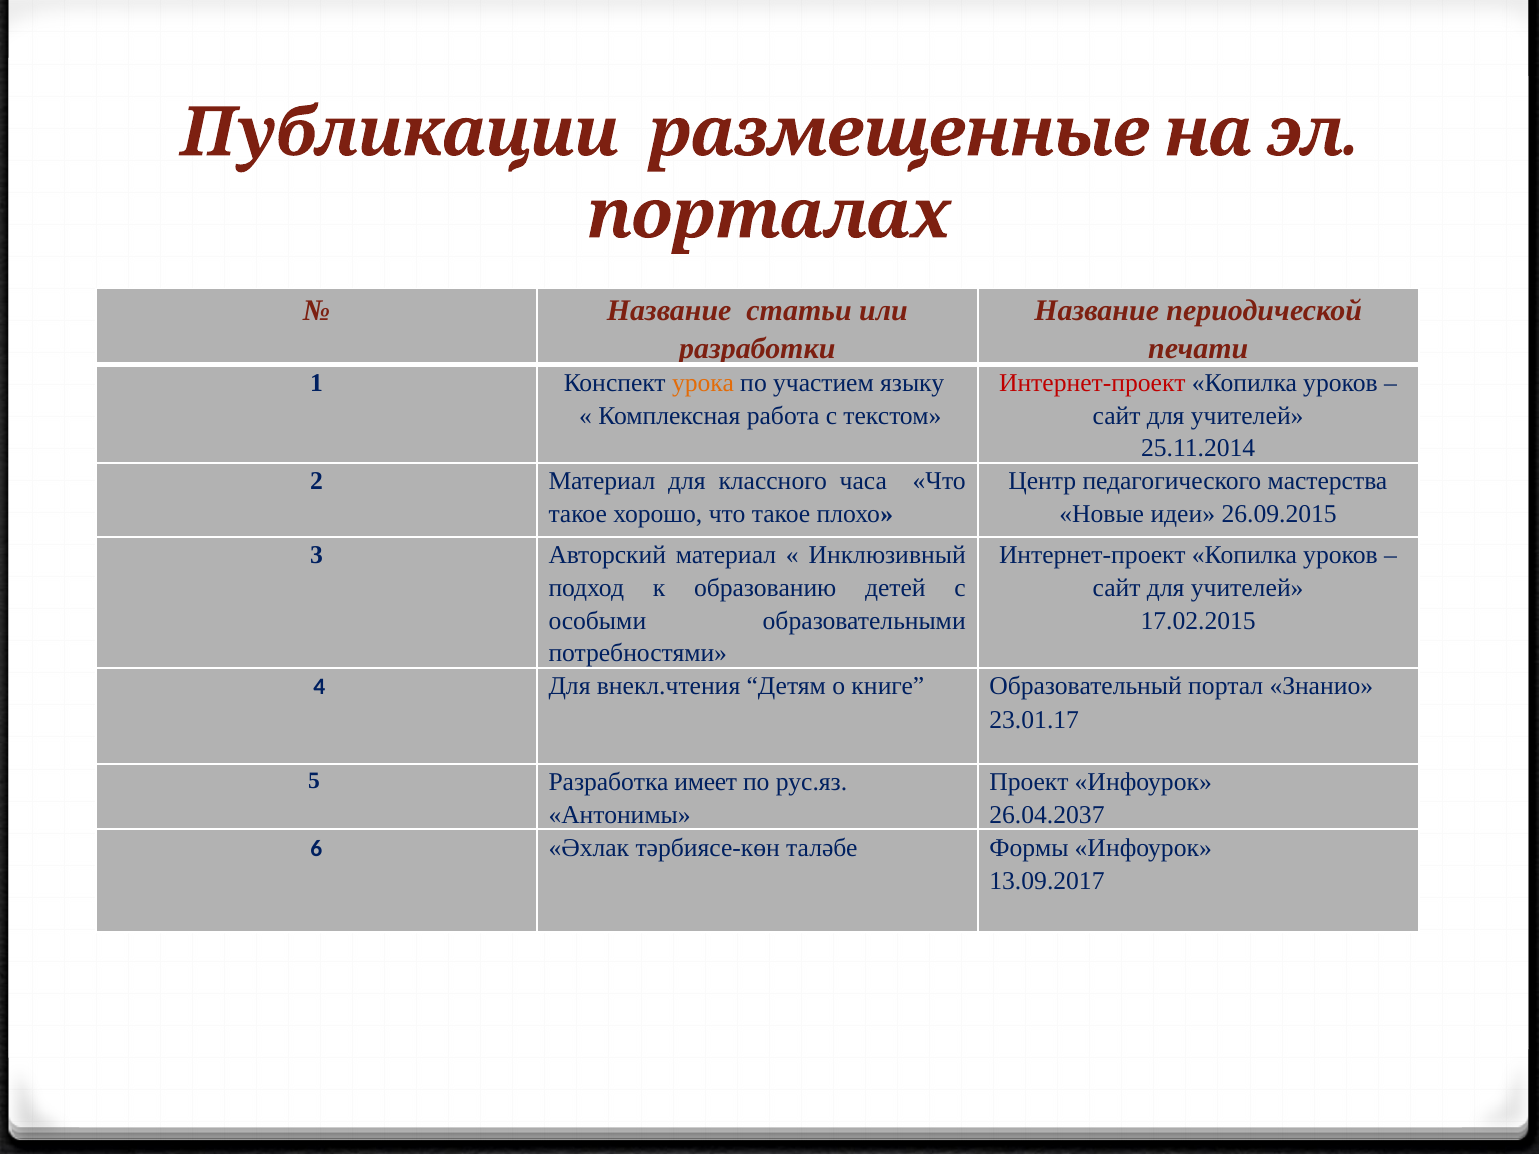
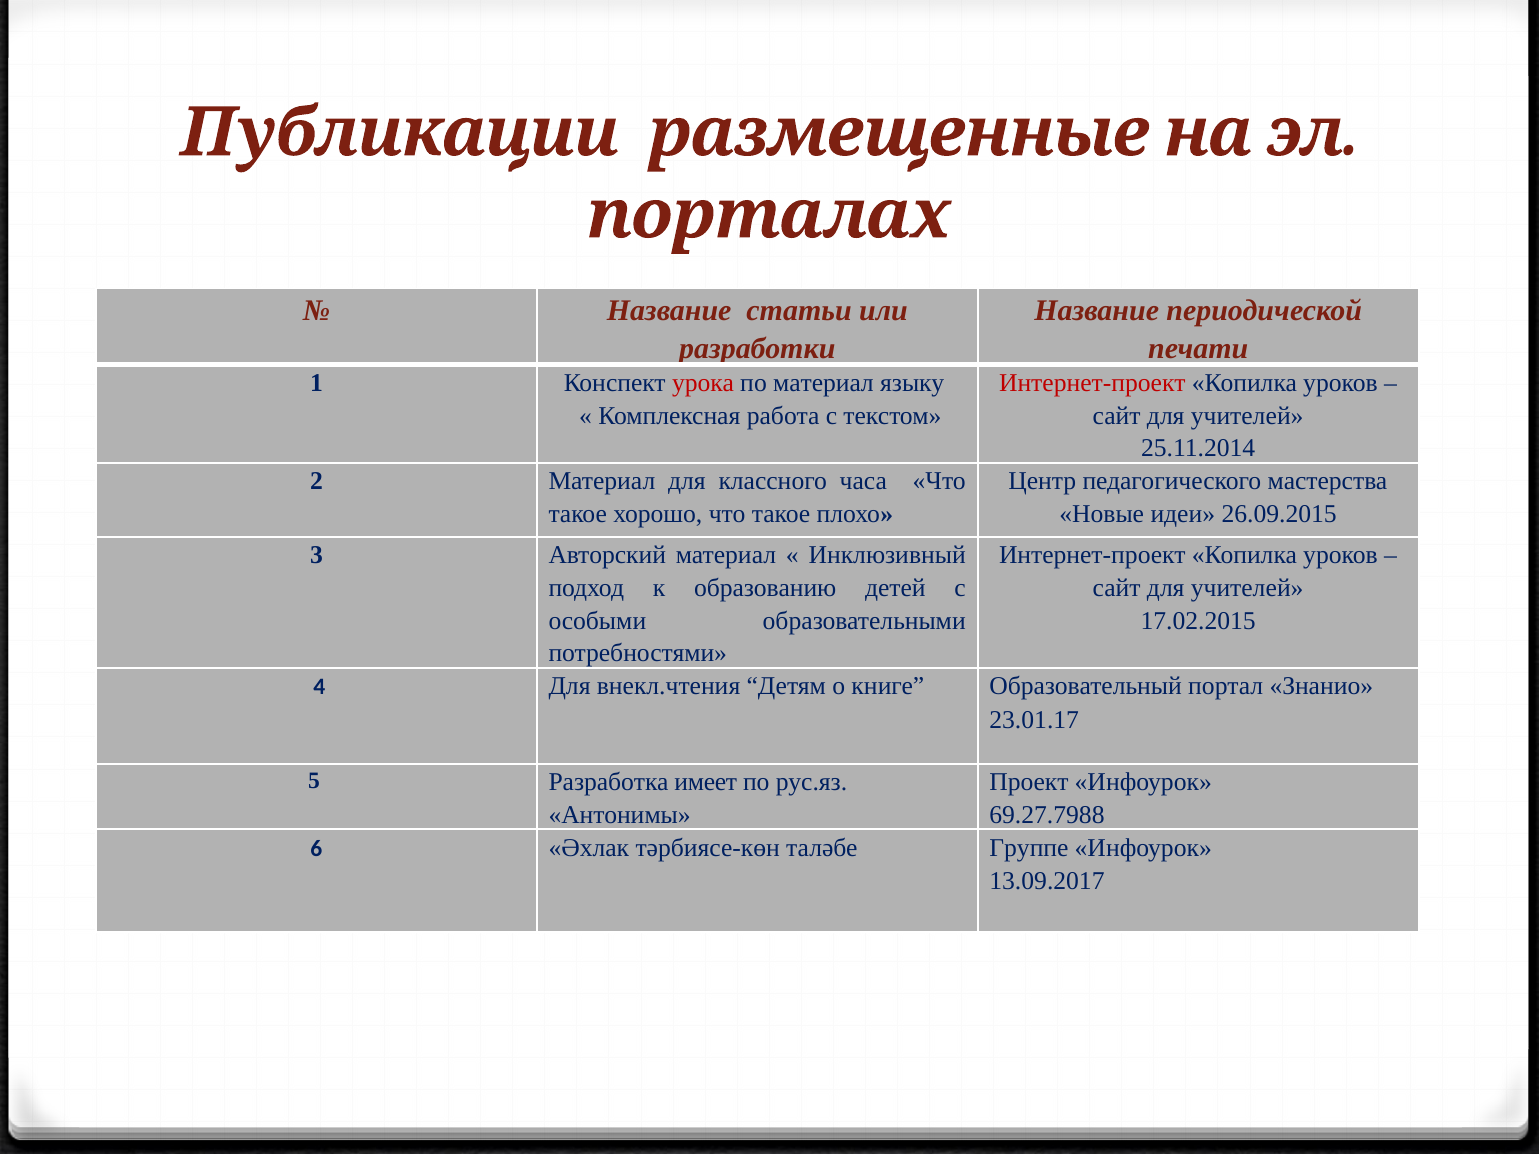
урока colour: orange -> red (703, 383)
по участием: участием -> материал (823, 383)
26.04.2037: 26.04.2037 -> 69.27.7988 (1047, 815)
Формы: Формы -> Группе (1029, 848)
